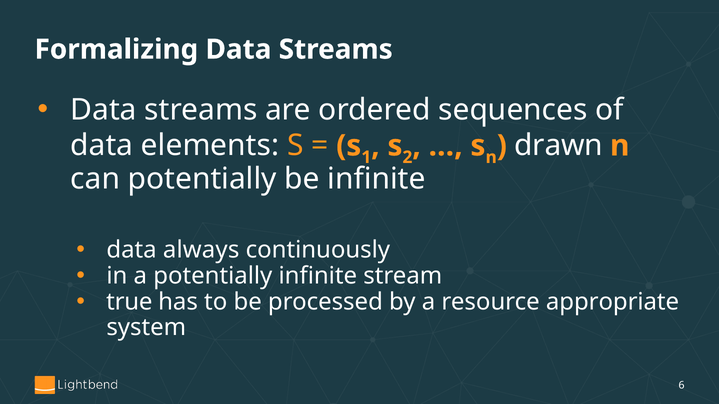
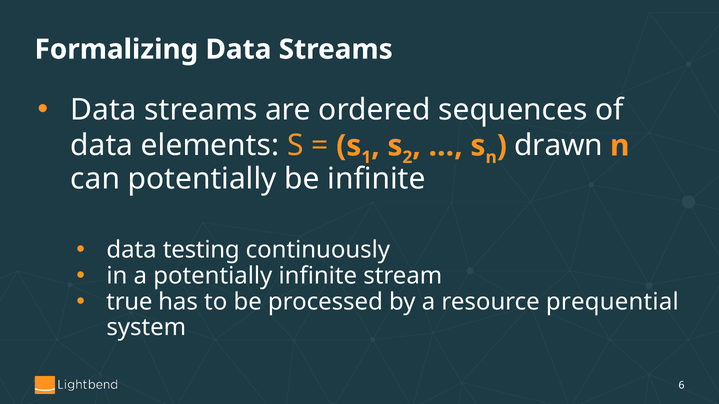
always: always -> testing (201, 250)
appropriate: appropriate -> prequential (612, 302)
